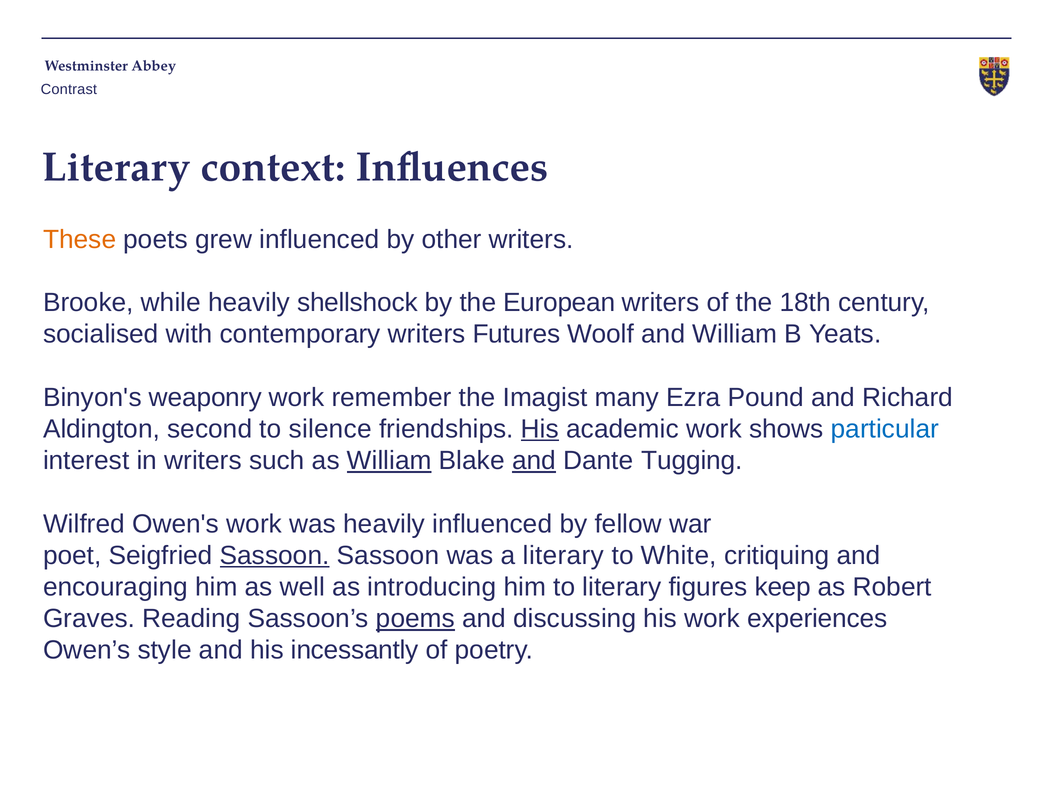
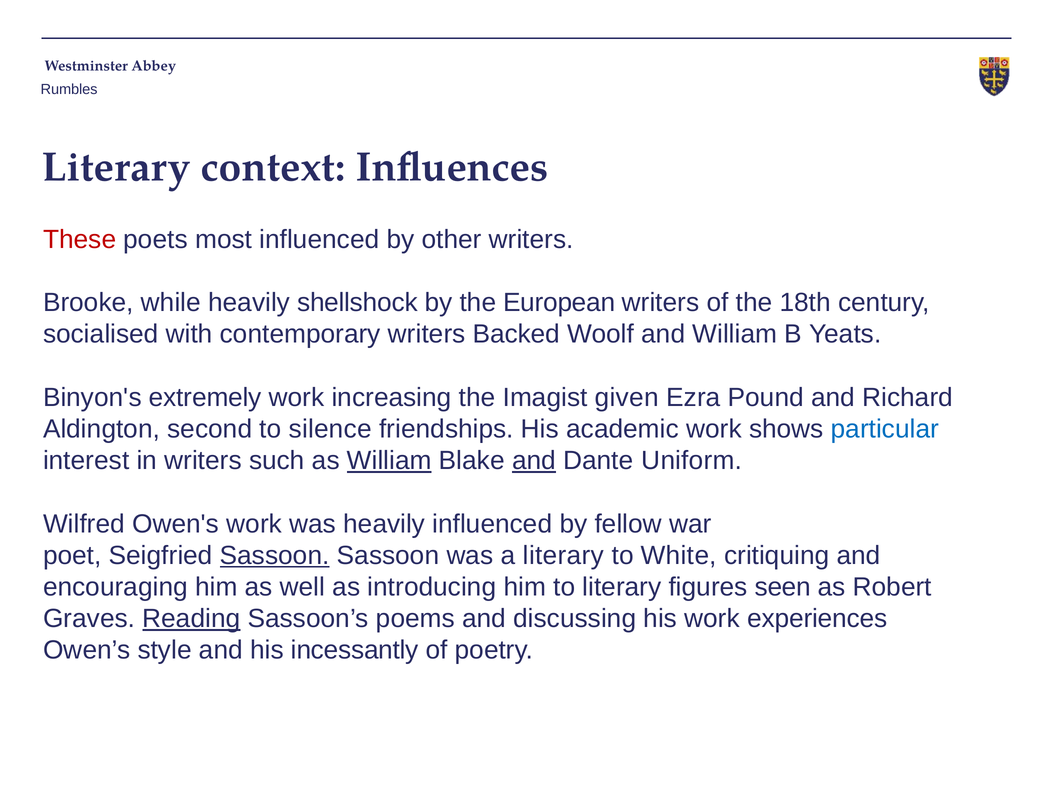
Contrast: Contrast -> Rumbles (69, 89)
These colour: orange -> red (80, 239)
grew: grew -> most (224, 239)
Futures: Futures -> Backed (516, 334)
weaponry: weaponry -> extremely (205, 397)
remember: remember -> increasing (392, 397)
many: many -> given (627, 397)
His underline: present -> none (540, 429)
Tugging: Tugging -> Uniform (692, 461)
keep: keep -> seen (783, 587)
Reading underline: none -> present (191, 618)
poems underline: present -> none (415, 618)
